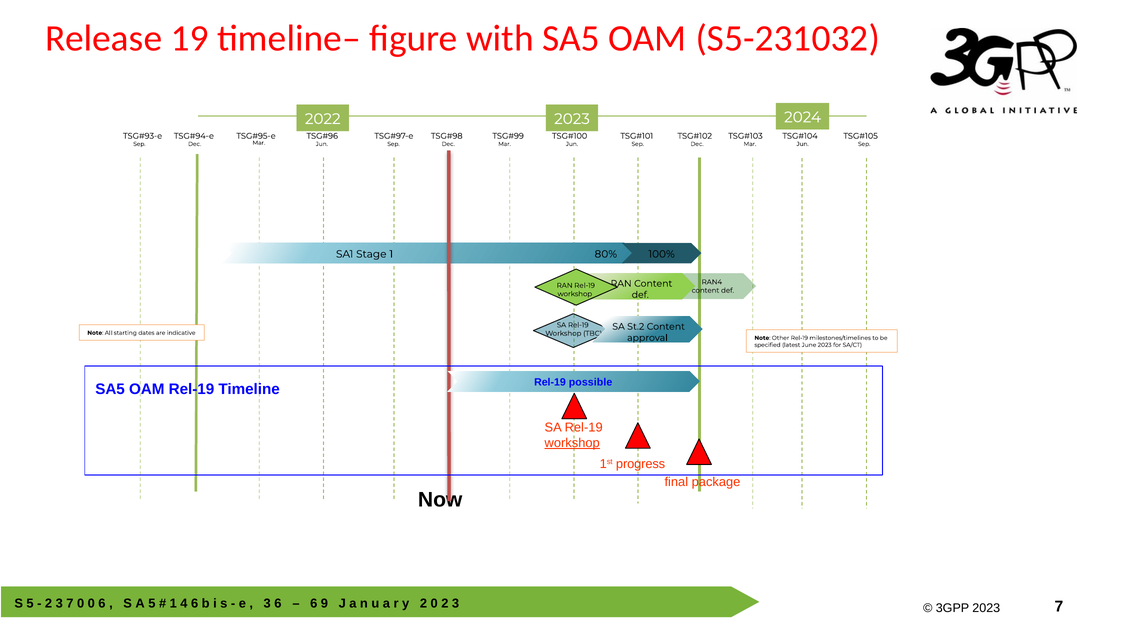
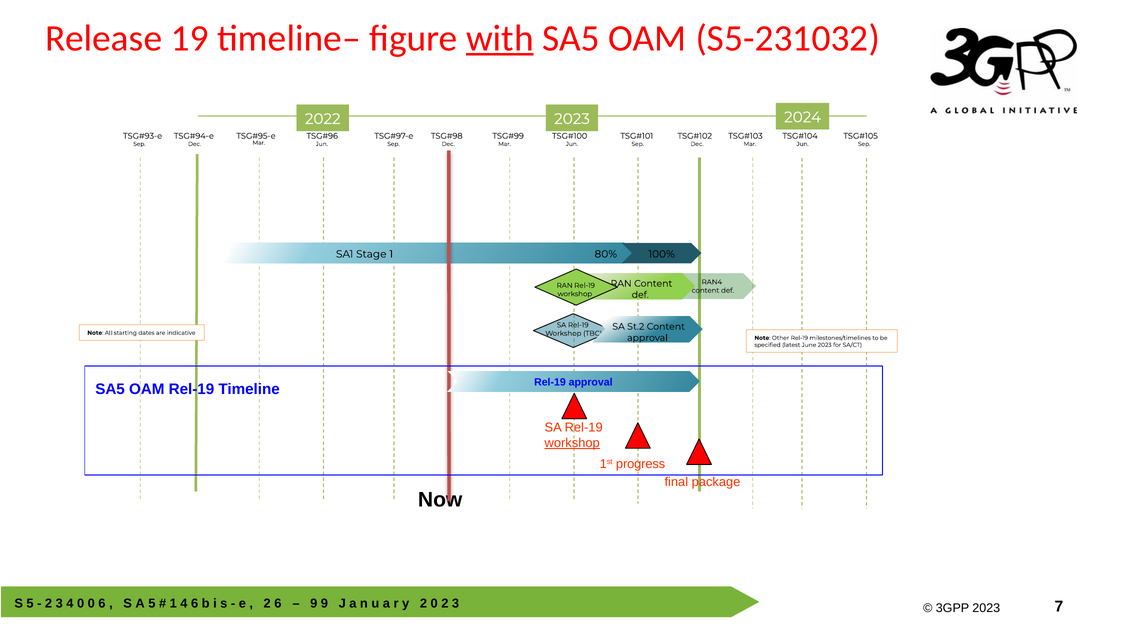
with underline: none -> present (500, 38)
Rel-19 possible: possible -> approval (591, 382)
7: 7 -> 4 (70, 604)
3: 3 -> 2 (267, 604)
6: 6 -> 9 (314, 604)
